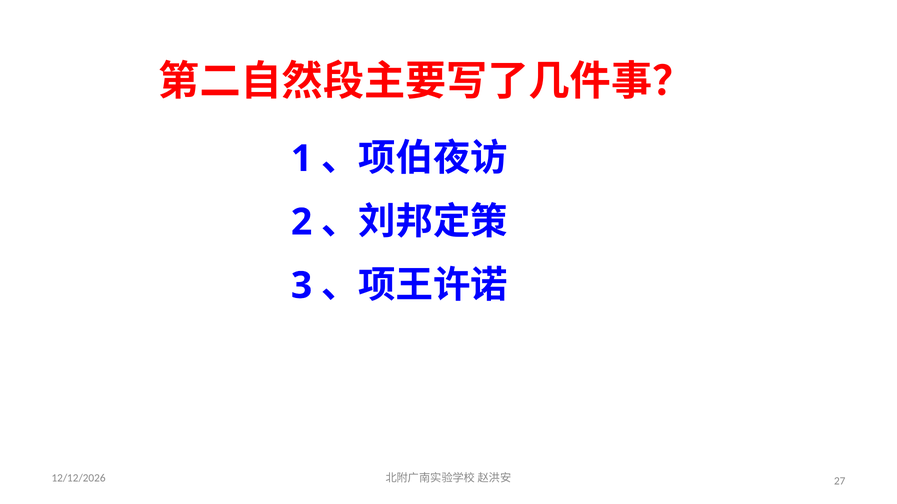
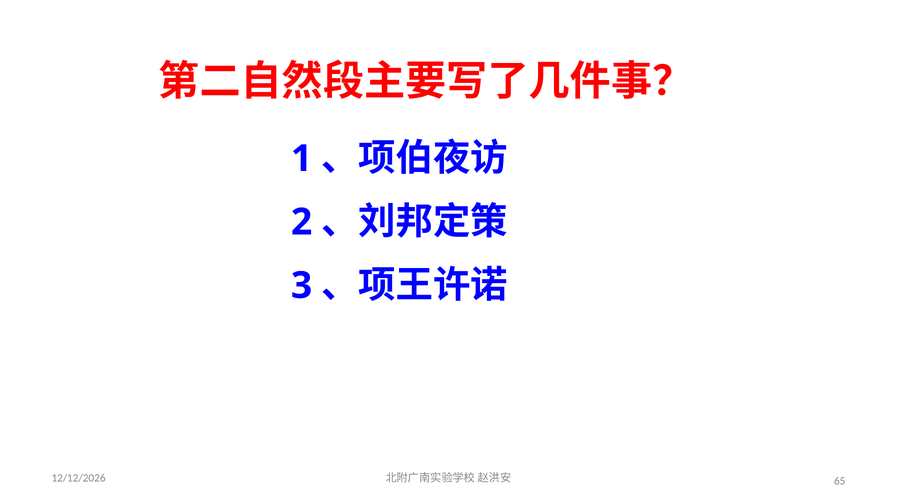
27: 27 -> 65 (840, 482)
